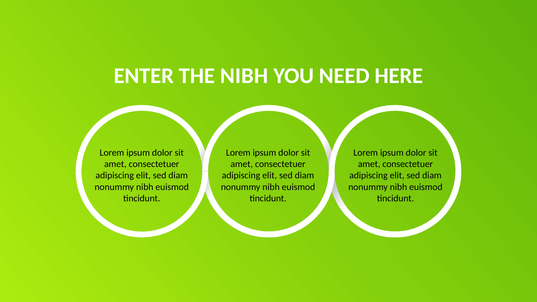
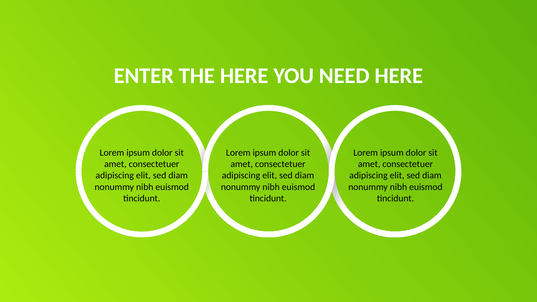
THE NIBH: NIBH -> HERE (244, 76)
